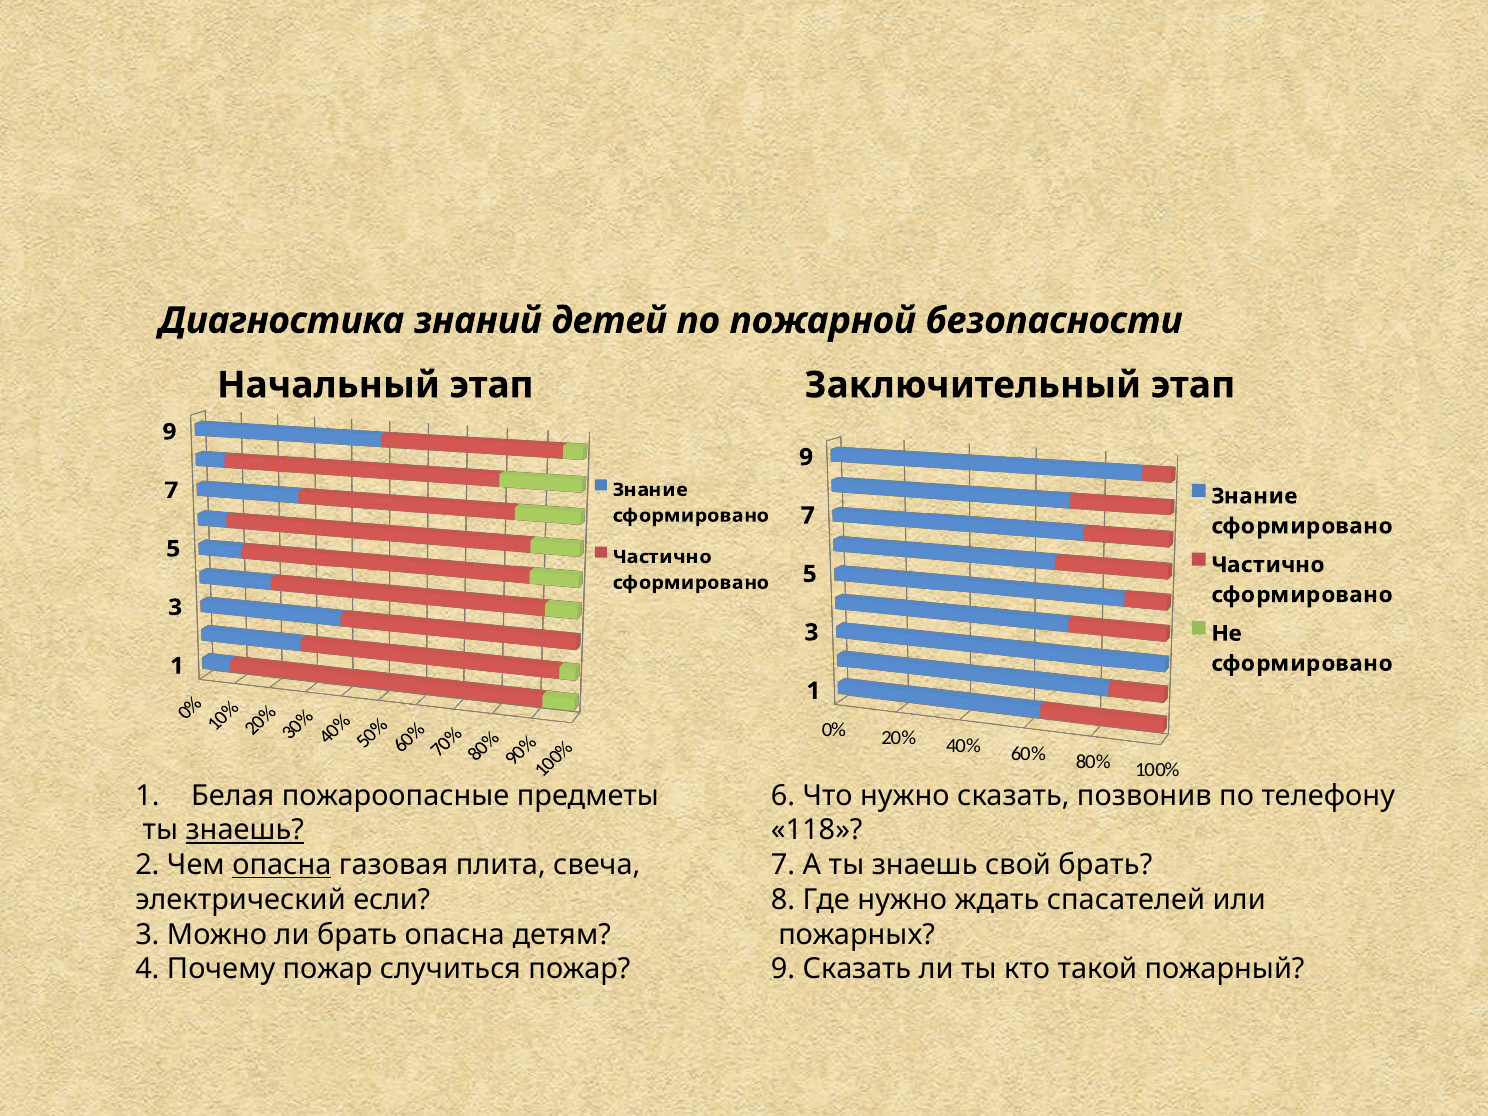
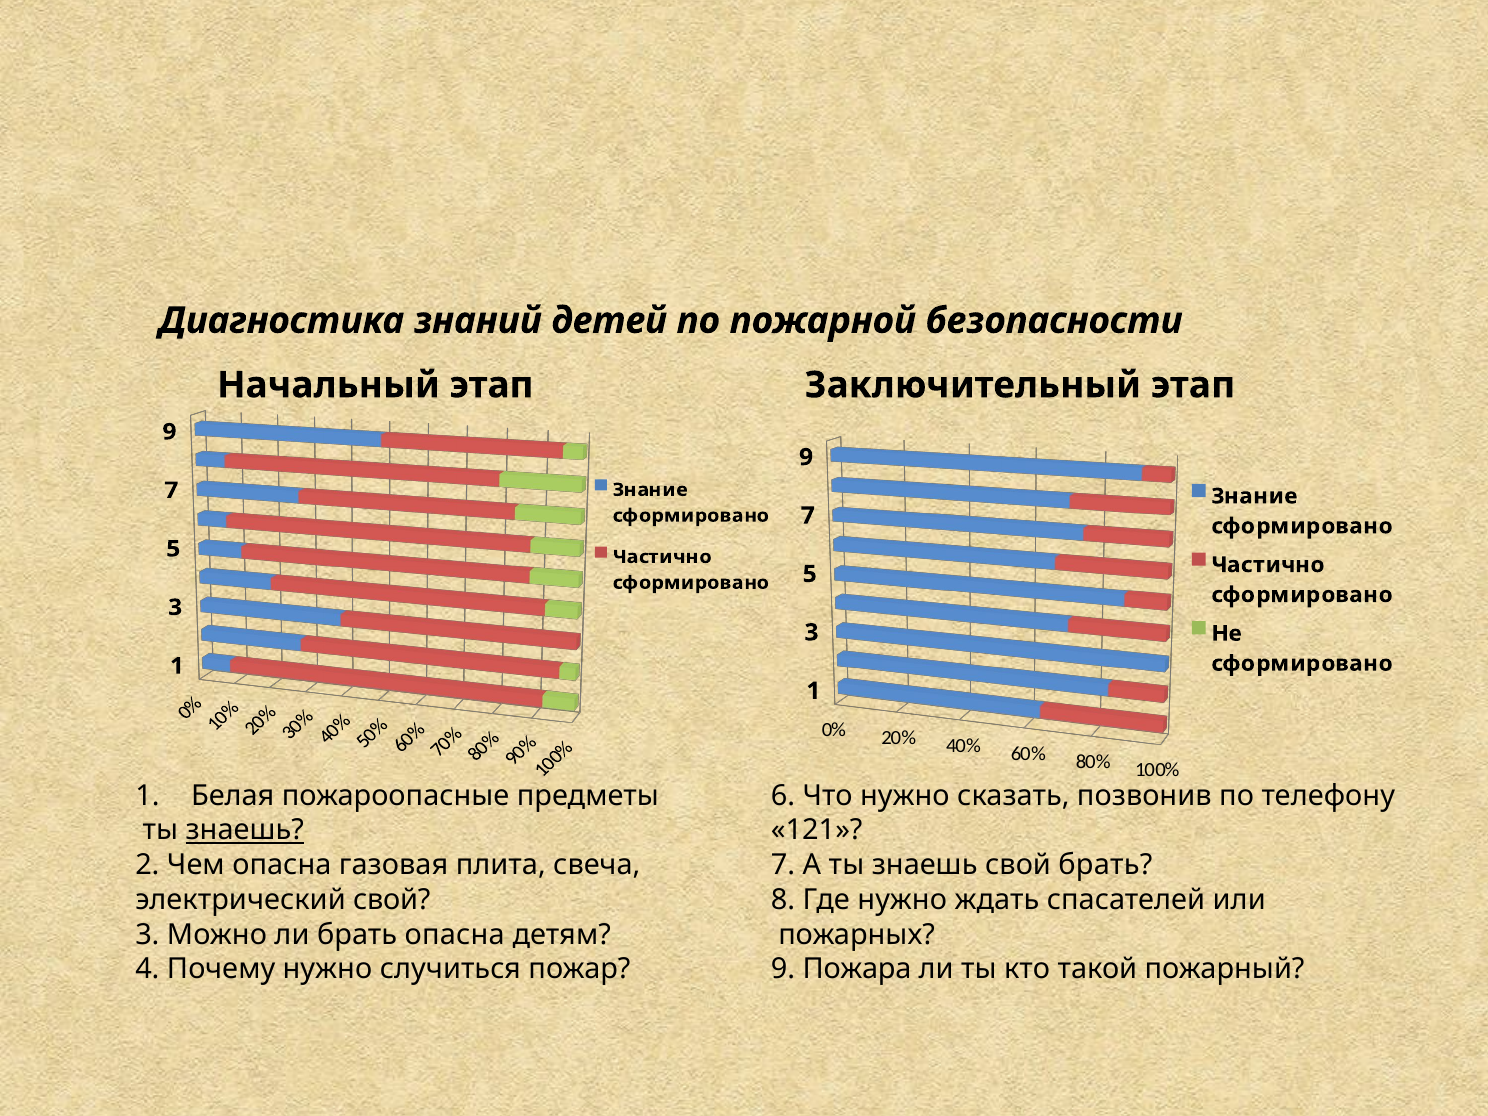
118: 118 -> 121 (817, 830)
опасна underline: present -> none (282, 865)
электрический если: если -> свой (392, 900)
Почему пожар: пожар -> нужно (327, 969)
9 Сказать: Сказать -> Пожара (857, 969)
